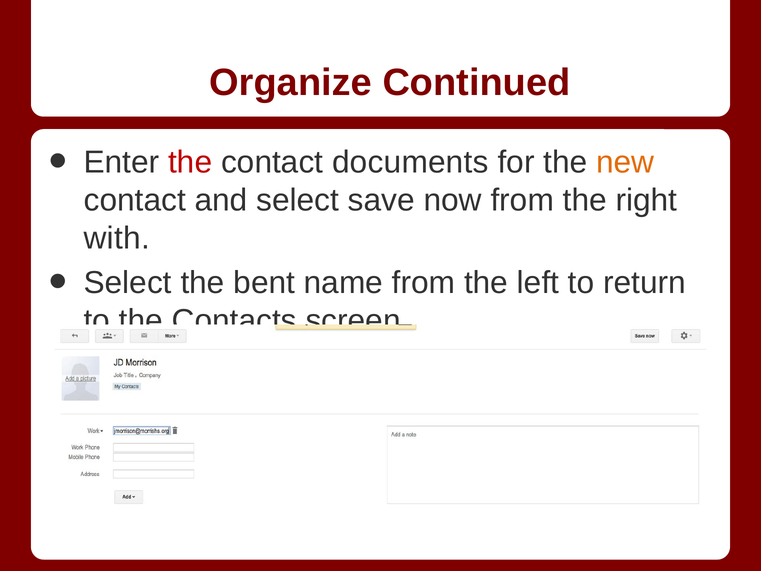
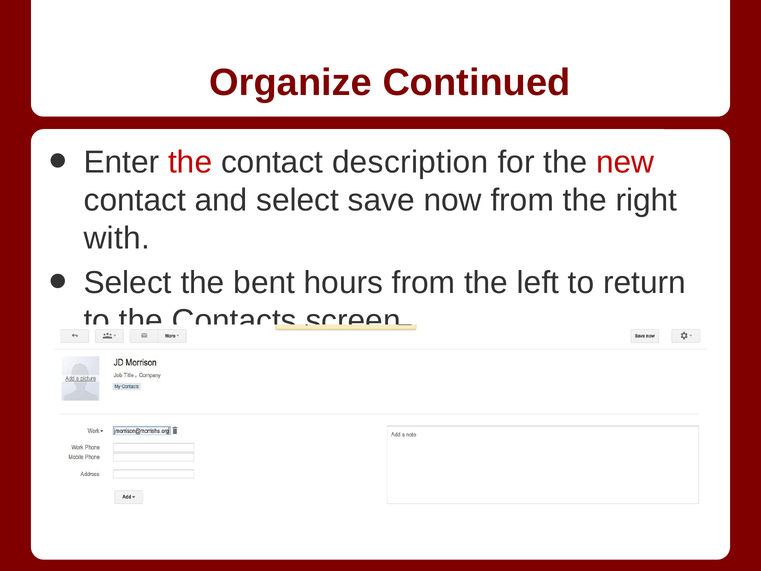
documents: documents -> description (410, 162)
new colour: orange -> red (625, 162)
name: name -> hours (343, 283)
